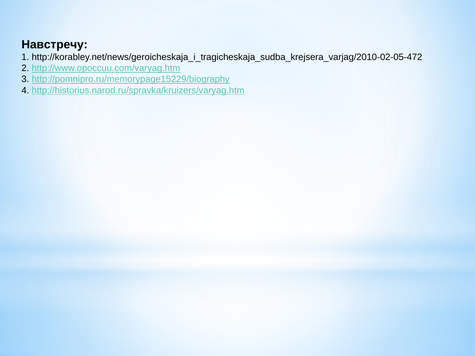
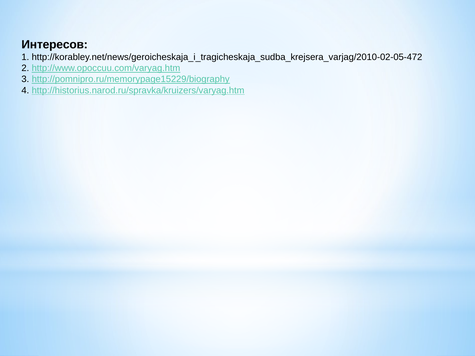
Навстречу: Навстречу -> Интересов (55, 45)
